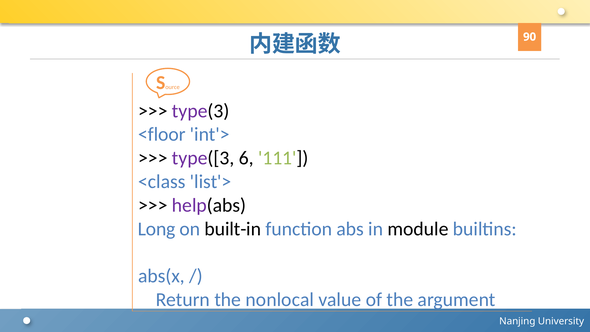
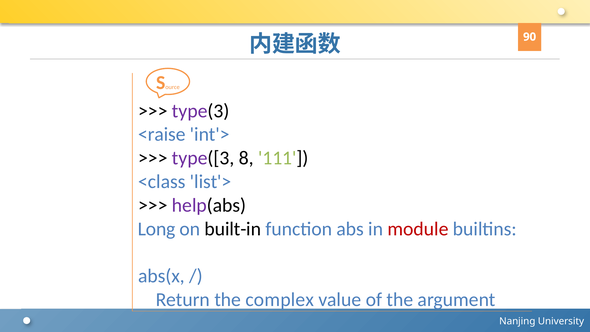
<floor: <floor -> <raise (162, 134)
6: 6 -> 8 (246, 158)
module colour: black -> red (418, 229)
nonlocal: nonlocal -> complex (280, 300)
